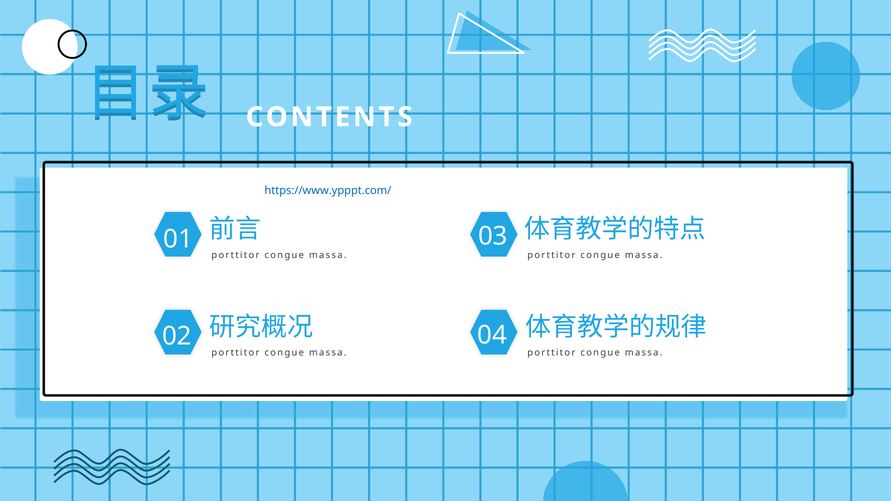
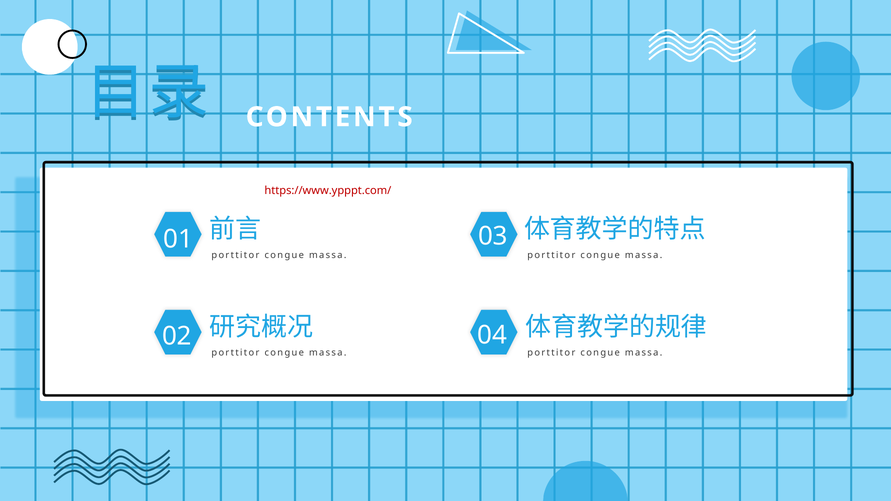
https://www.ypppt.com/ colour: blue -> red (328, 190)
